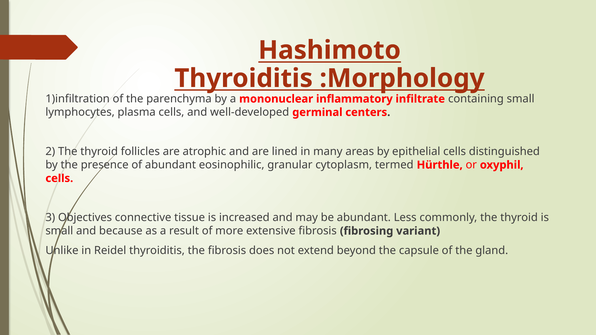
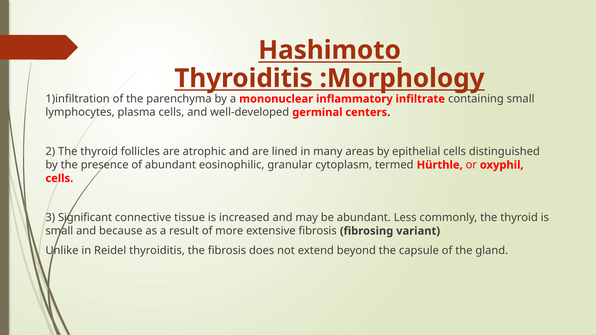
Objectives: Objectives -> Significant (85, 218)
